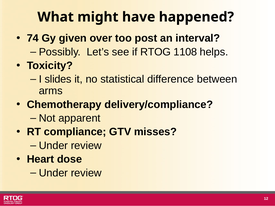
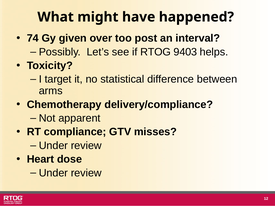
1108: 1108 -> 9403 (185, 52)
slides: slides -> target (58, 79)
